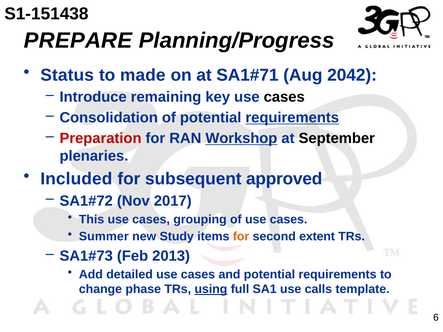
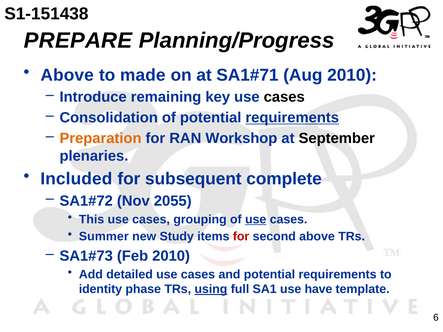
Status: Status -> Above (67, 75)
Aug 2042: 2042 -> 2010 (352, 75)
Preparation colour: red -> orange (101, 138)
Workshop underline: present -> none (241, 138)
approved: approved -> complete (284, 179)
2017: 2017 -> 2055 (173, 201)
use underline: none -> present (256, 220)
for colour: orange -> red (241, 237)
second extent: extent -> above (317, 237)
Feb 2013: 2013 -> 2010 (171, 256)
change: change -> identity (100, 289)
calls: calls -> have (318, 289)
